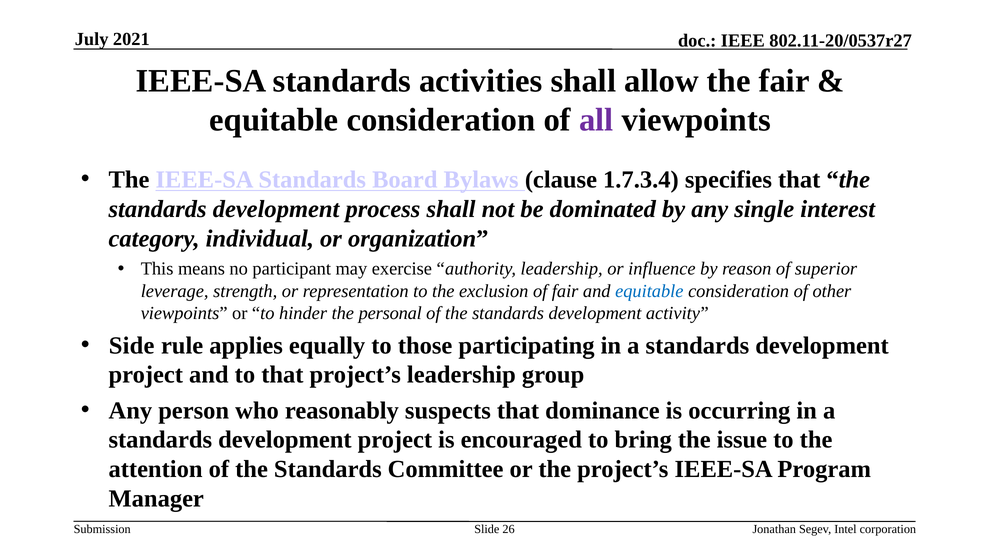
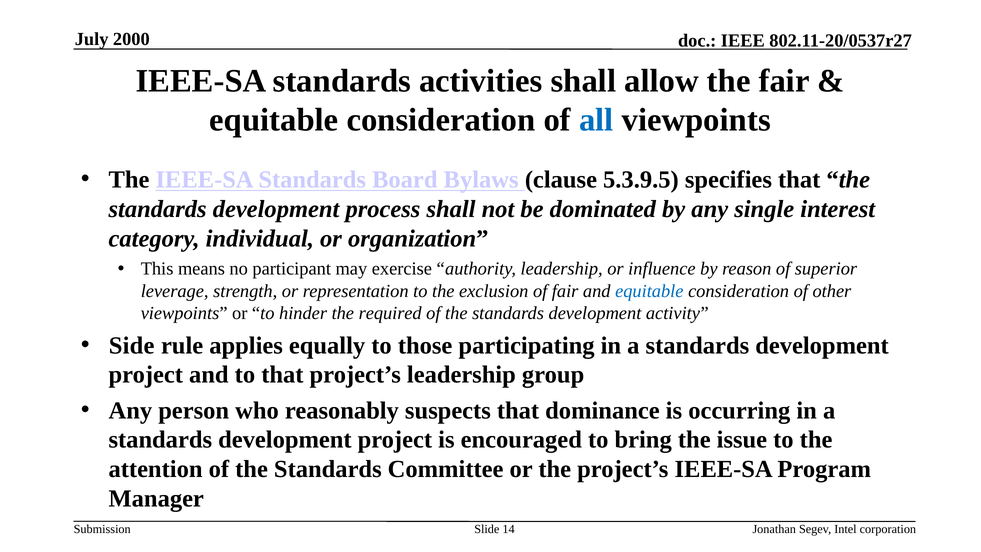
2021: 2021 -> 2000 (131, 39)
all colour: purple -> blue (596, 120)
1.7.3.4: 1.7.3.4 -> 5.3.9.5 (641, 180)
personal: personal -> required (390, 313)
26: 26 -> 14 (509, 529)
